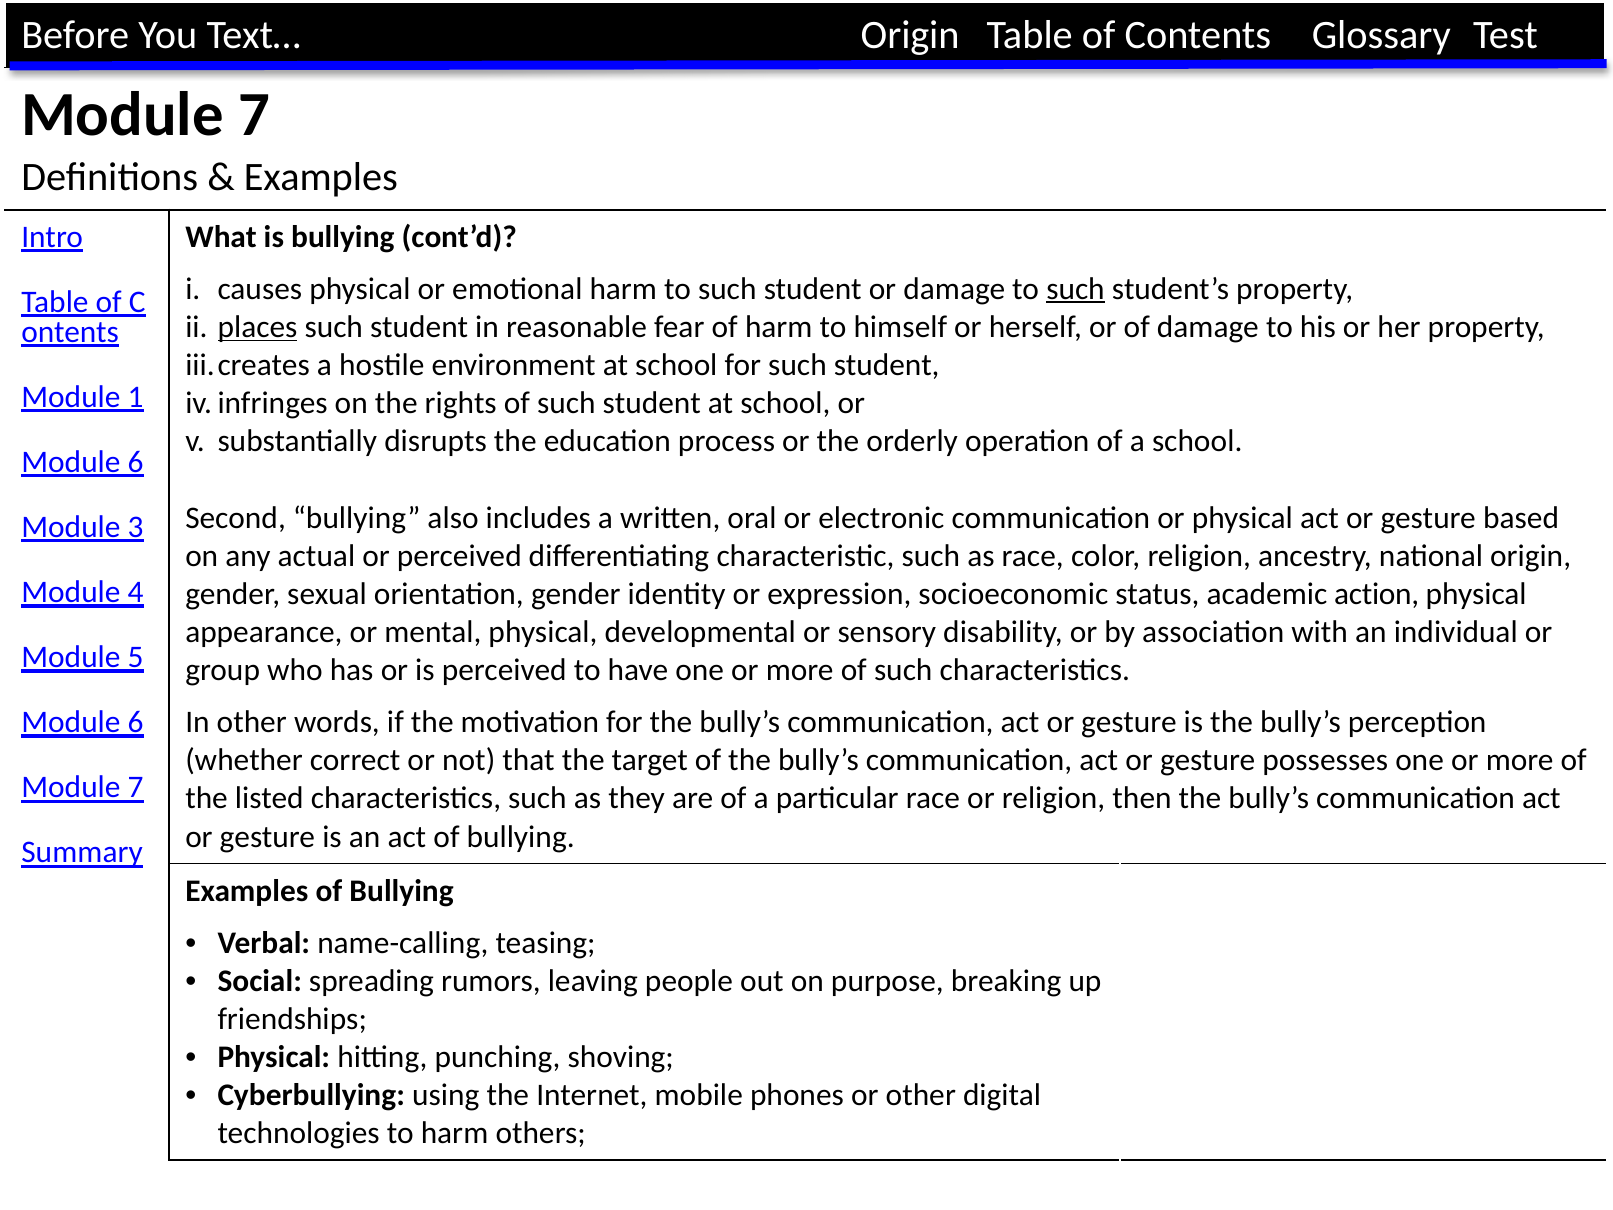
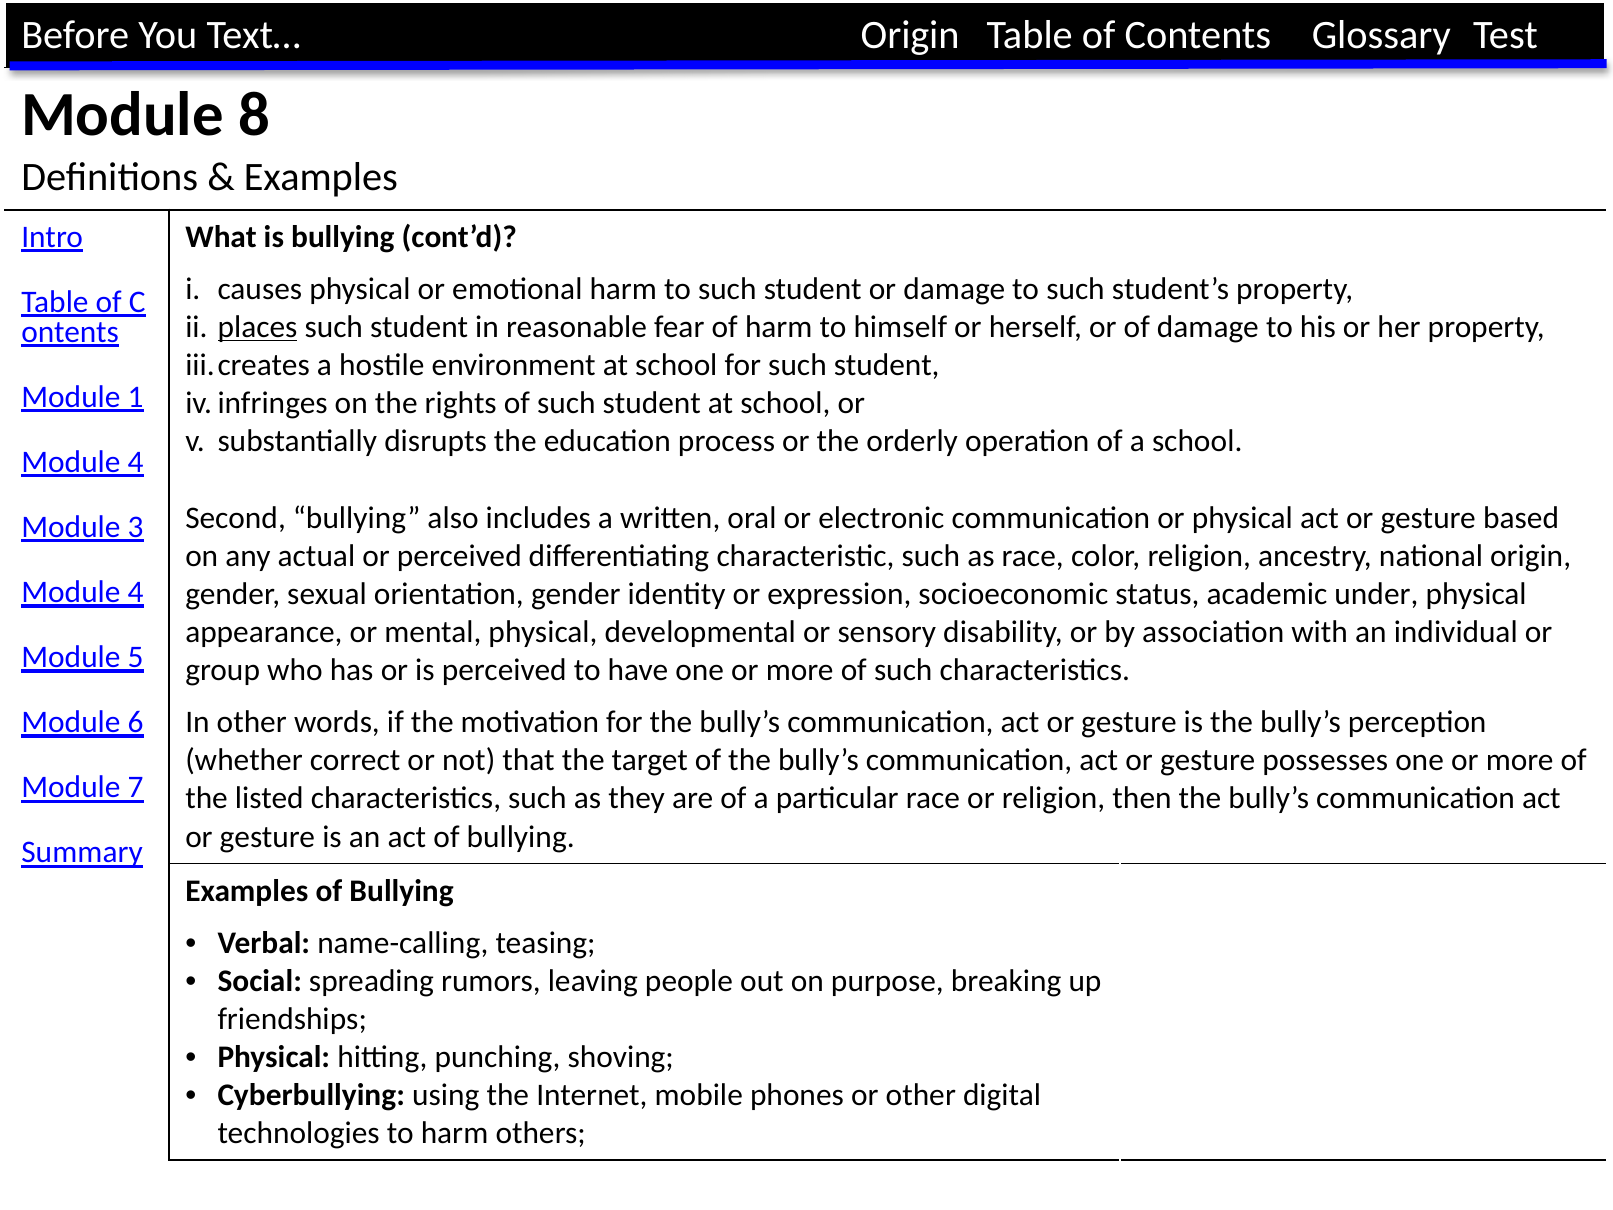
7: 7 -> 8 (254, 115)
such underline: present -> none (1075, 289)
6: 6 -> 4 (136, 462)
action: action -> under (1376, 594)
